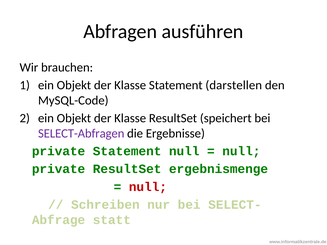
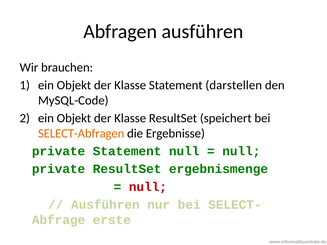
SELECT-Abfragen colour: purple -> orange (81, 134)
Schreiben: Schreiben -> Ausführen (105, 205)
statt: statt -> erste (112, 220)
